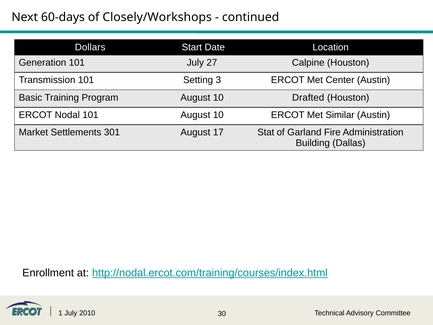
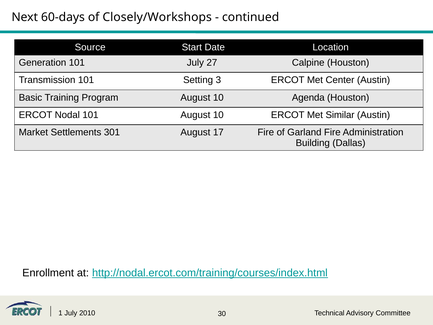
Dollars: Dollars -> Source (90, 47)
Drafted: Drafted -> Agenda (308, 97)
17 Stat: Stat -> Fire (266, 132)
